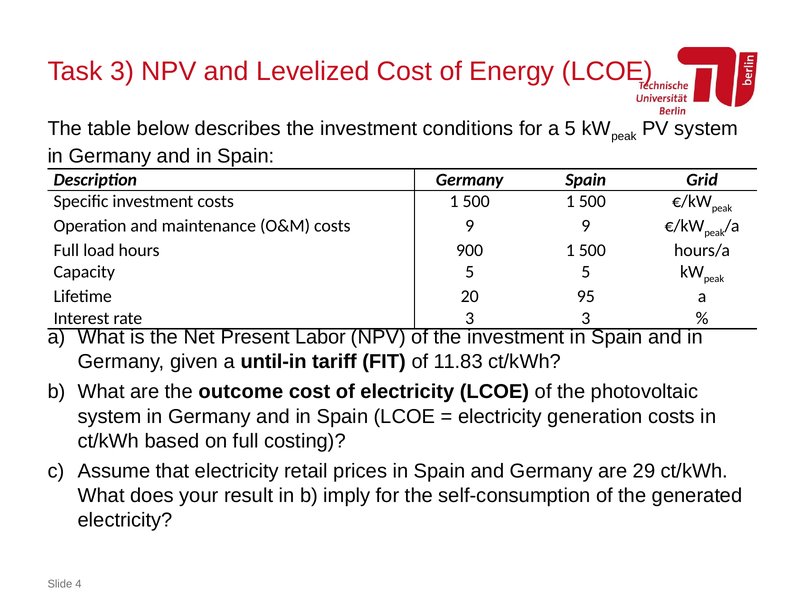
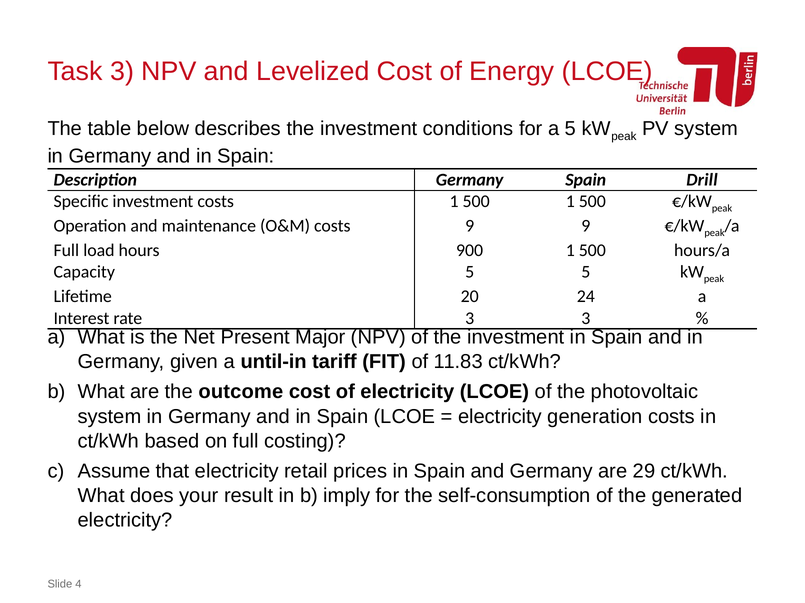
Grid: Grid -> Drill (702, 180)
95: 95 -> 24 (586, 297)
Labor: Labor -> Major (320, 338)
